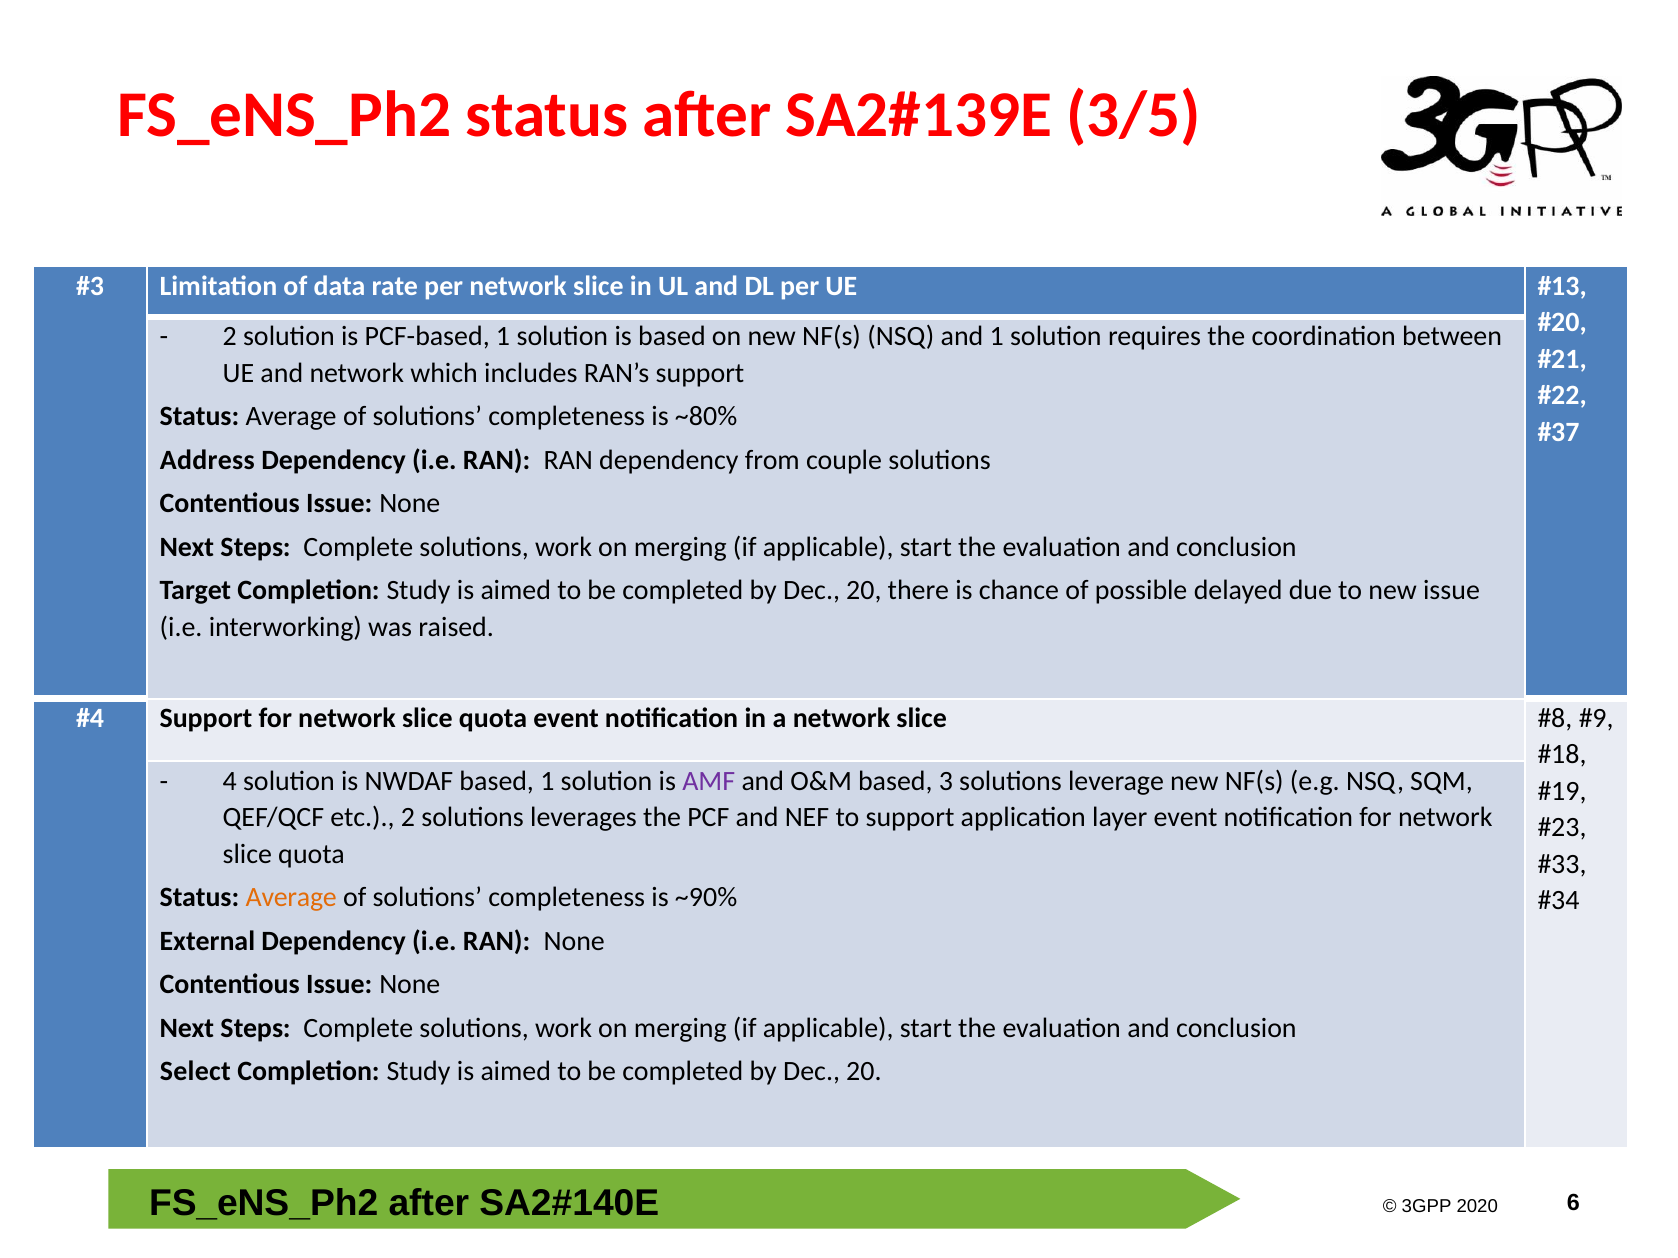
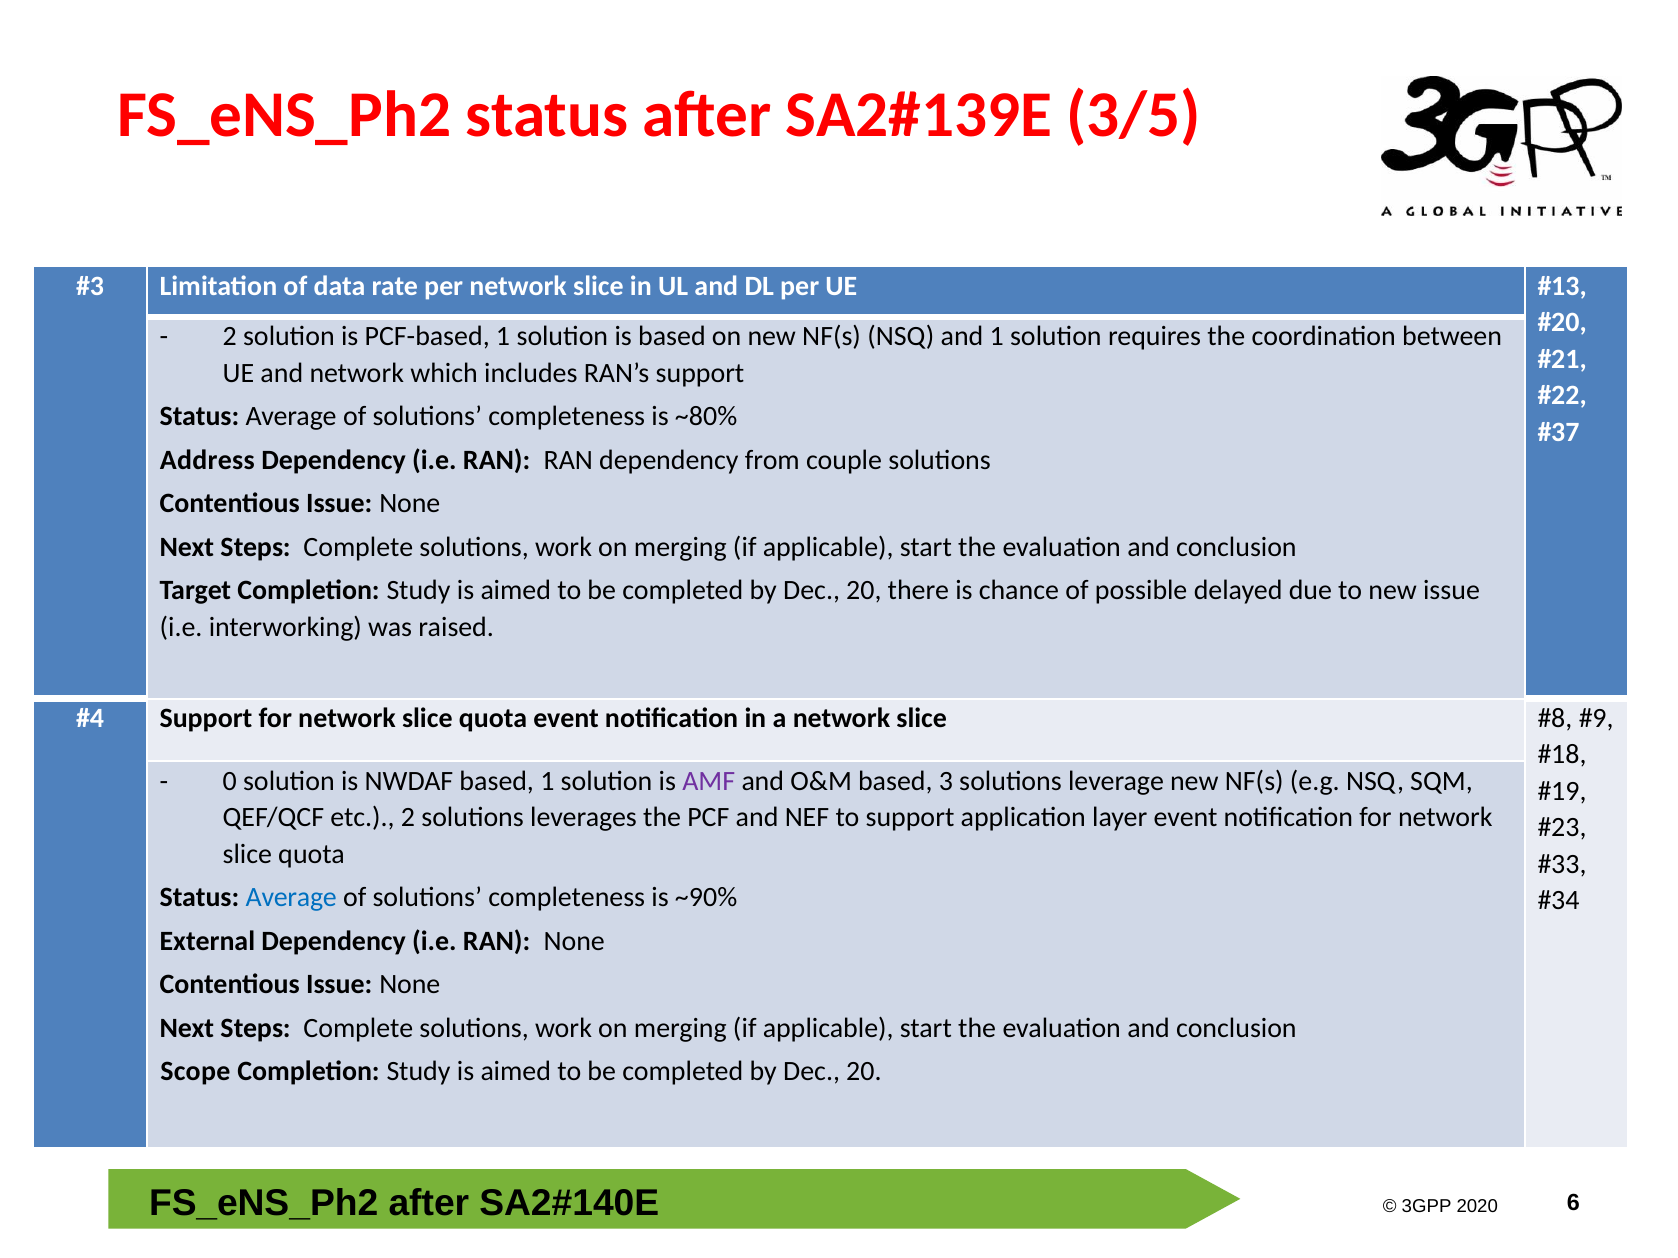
4: 4 -> 0 (230, 781)
Average colour: orange -> blue (291, 898)
Select: Select -> Scope (195, 1072)
